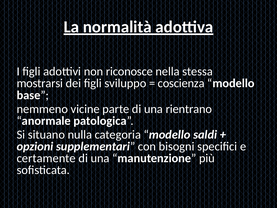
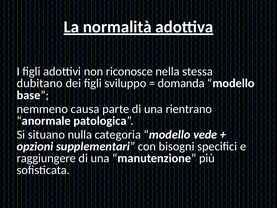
mostrarsi: mostrarsi -> dubitano (40, 83)
coscienza: coscienza -> domanda (181, 83)
vicine: vicine -> causa (85, 109)
saldi: saldi -> vede (205, 134)
certamente: certamente -> raggiungere (46, 158)
